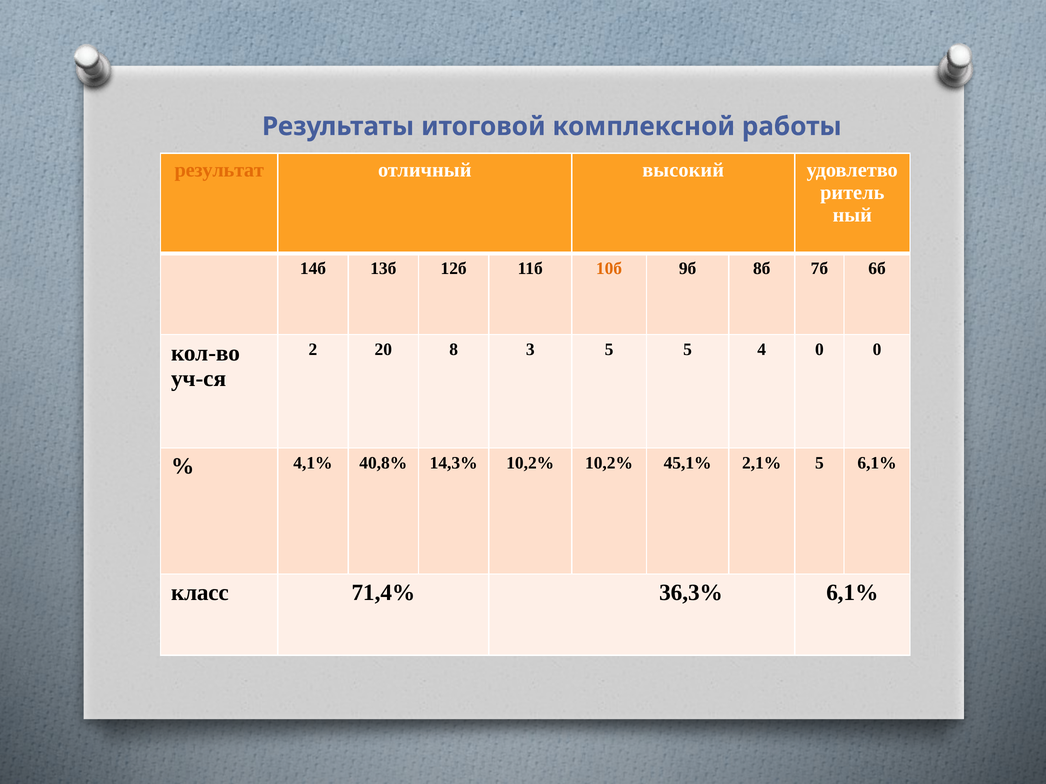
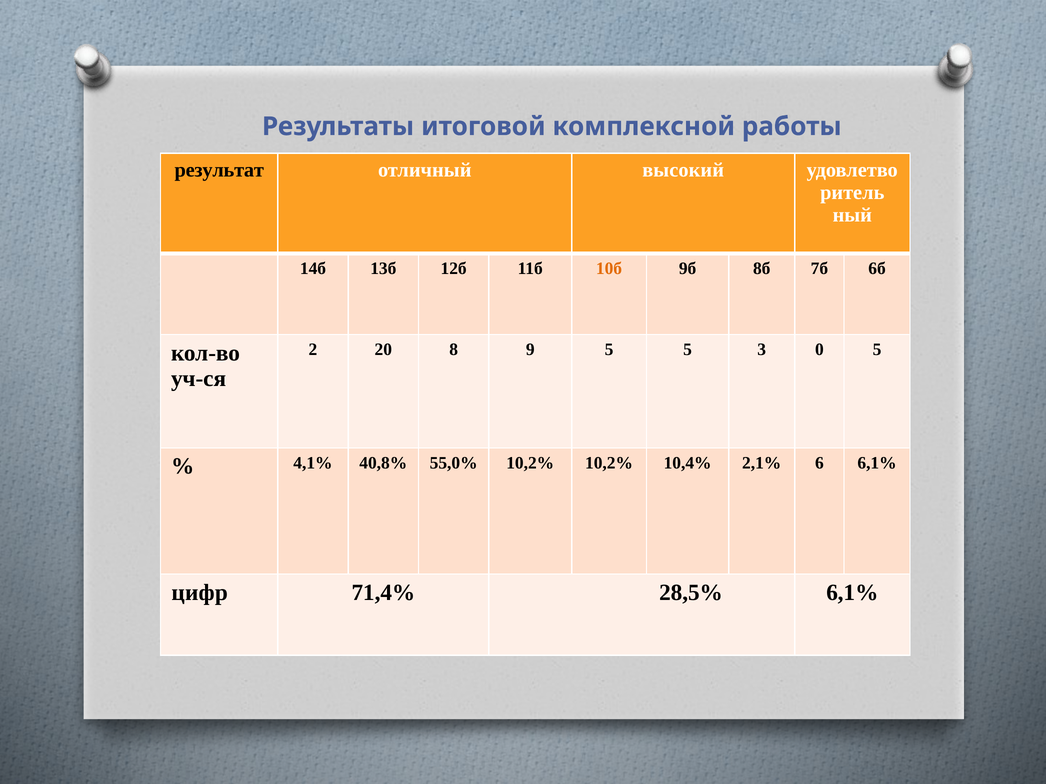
результат colour: orange -> black (219, 170)
3: 3 -> 9 (530, 350)
4: 4 -> 3 (762, 350)
0 0: 0 -> 5 (877, 350)
14,3%: 14,3% -> 55,0% (454, 463)
45,1%: 45,1% -> 10,4% (688, 463)
2,1% 5: 5 -> 6 (819, 463)
класс: класс -> цифр (200, 593)
36,3%: 36,3% -> 28,5% (691, 593)
